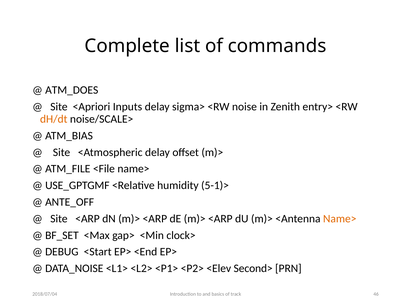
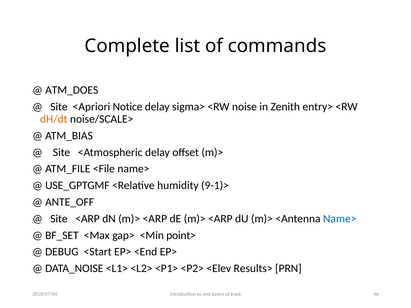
Inputs: Inputs -> Notice (128, 107)
5-1)>: 5-1)> -> 9-1)> (215, 186)
Name> colour: orange -> blue (340, 219)
clock>: clock> -> point> (181, 235)
Second>: Second> -> Results> (253, 269)
